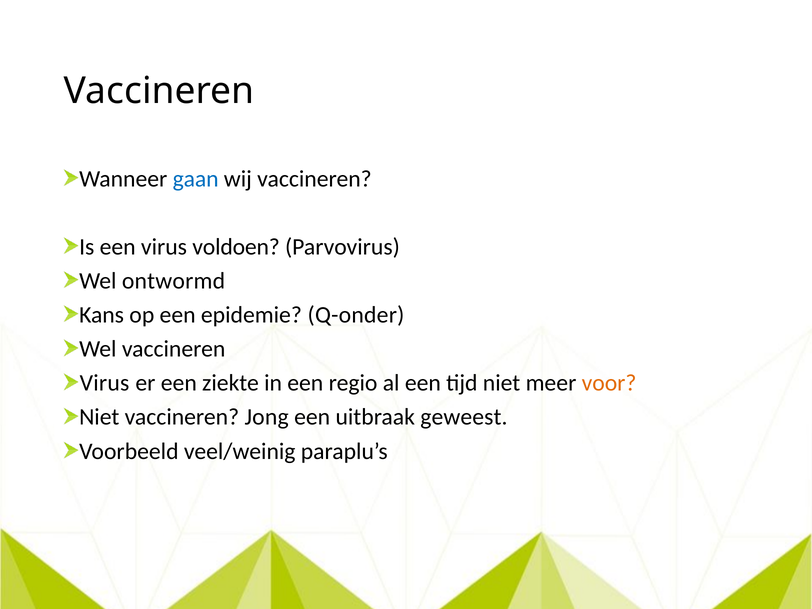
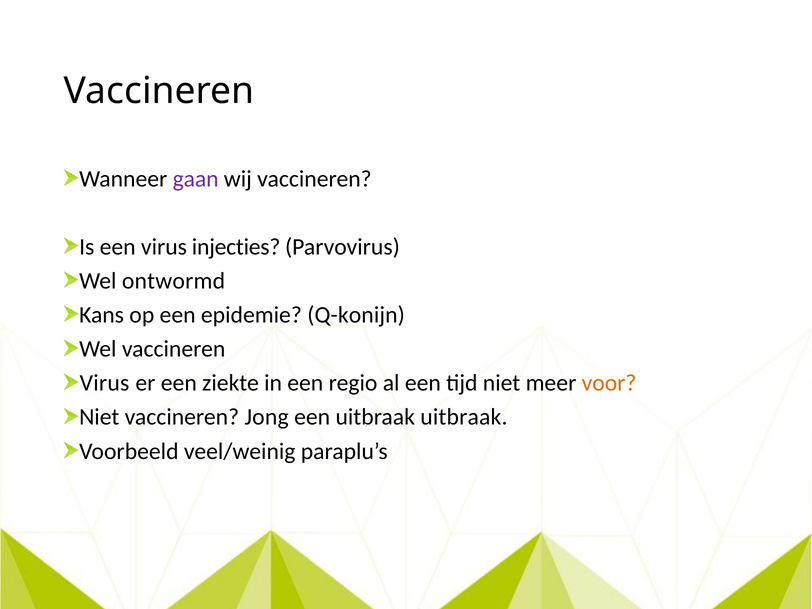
gaan colour: blue -> purple (196, 179)
voldoen: voldoen -> injecties (236, 247)
Q-onder: Q-onder -> Q-konijn (356, 315)
uitbraak geweest: geweest -> uitbraak (464, 417)
